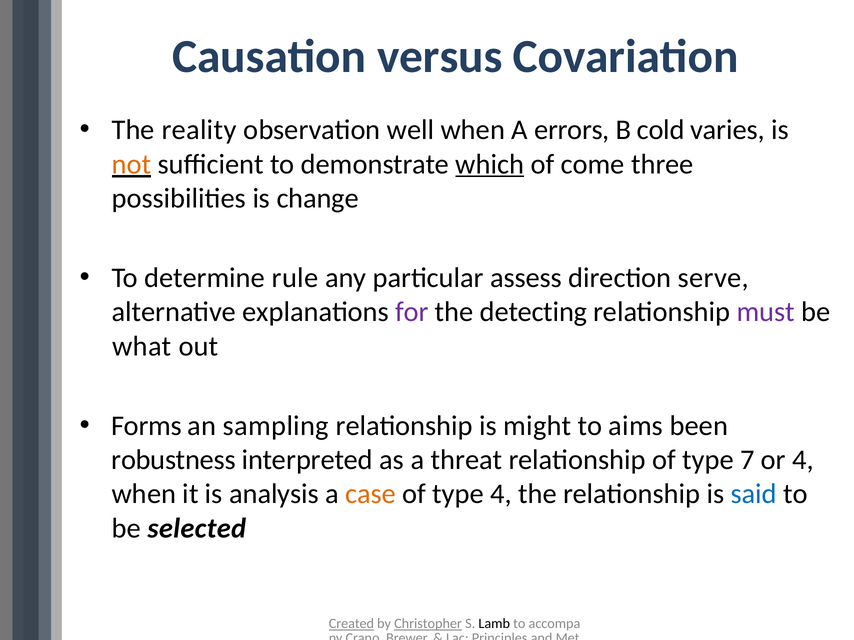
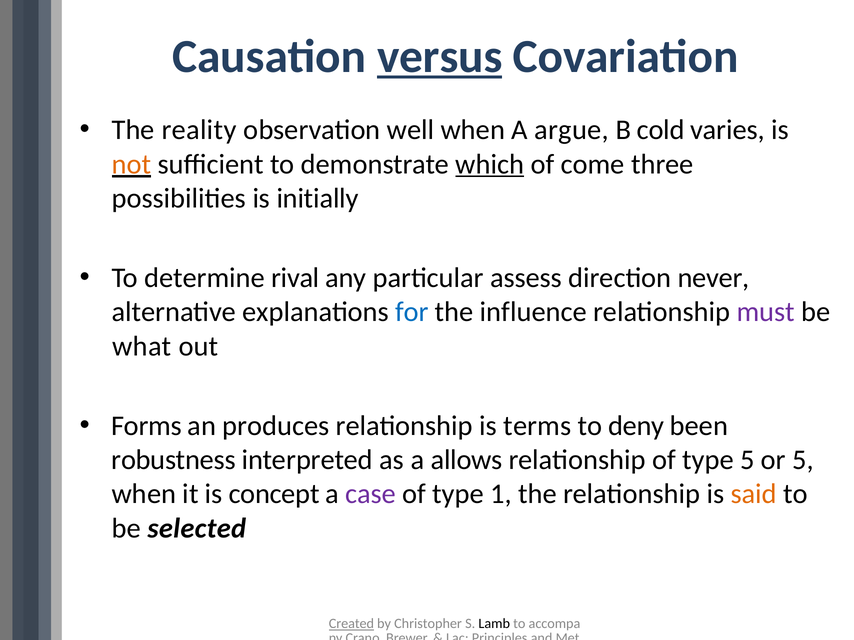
versus underline: none -> present (440, 57)
errors: errors -> argue (572, 130)
change: change -> initially (318, 198)
rule: rule -> rival (295, 278)
serve: serve -> never (714, 278)
for colour: purple -> blue (412, 312)
detecting: detecting -> influence (533, 312)
sampling: sampling -> produces (276, 426)
might: might -> terms (537, 426)
aims: aims -> deny (636, 426)
threat: threat -> allows (467, 460)
type 7: 7 -> 5 (747, 460)
or 4: 4 -> 5 (803, 460)
analysis: analysis -> concept (274, 494)
case colour: orange -> purple (371, 494)
type 4: 4 -> 1 (501, 494)
said colour: blue -> orange (754, 494)
Christopher underline: present -> none (428, 624)
